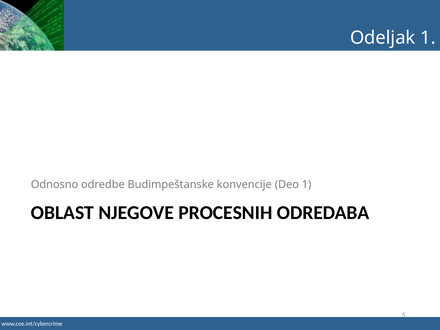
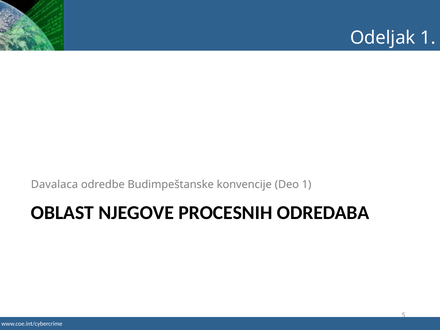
Odnosno: Odnosno -> Davalaca (54, 184)
